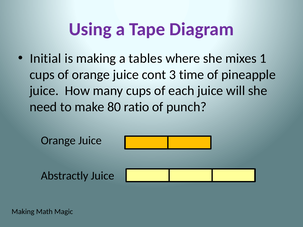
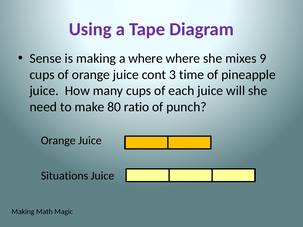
Initial: Initial -> Sense (46, 59)
a tables: tables -> where (146, 59)
1: 1 -> 9 (263, 59)
Abstractly: Abstractly -> Situations (65, 176)
